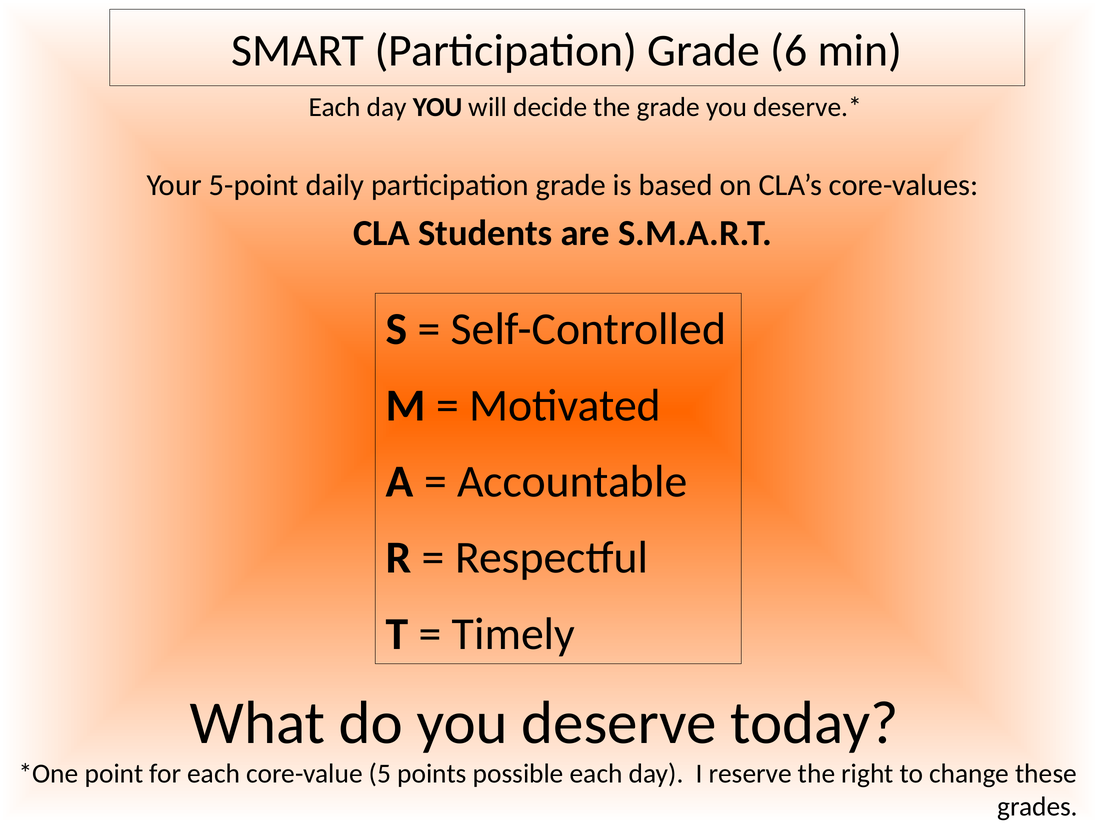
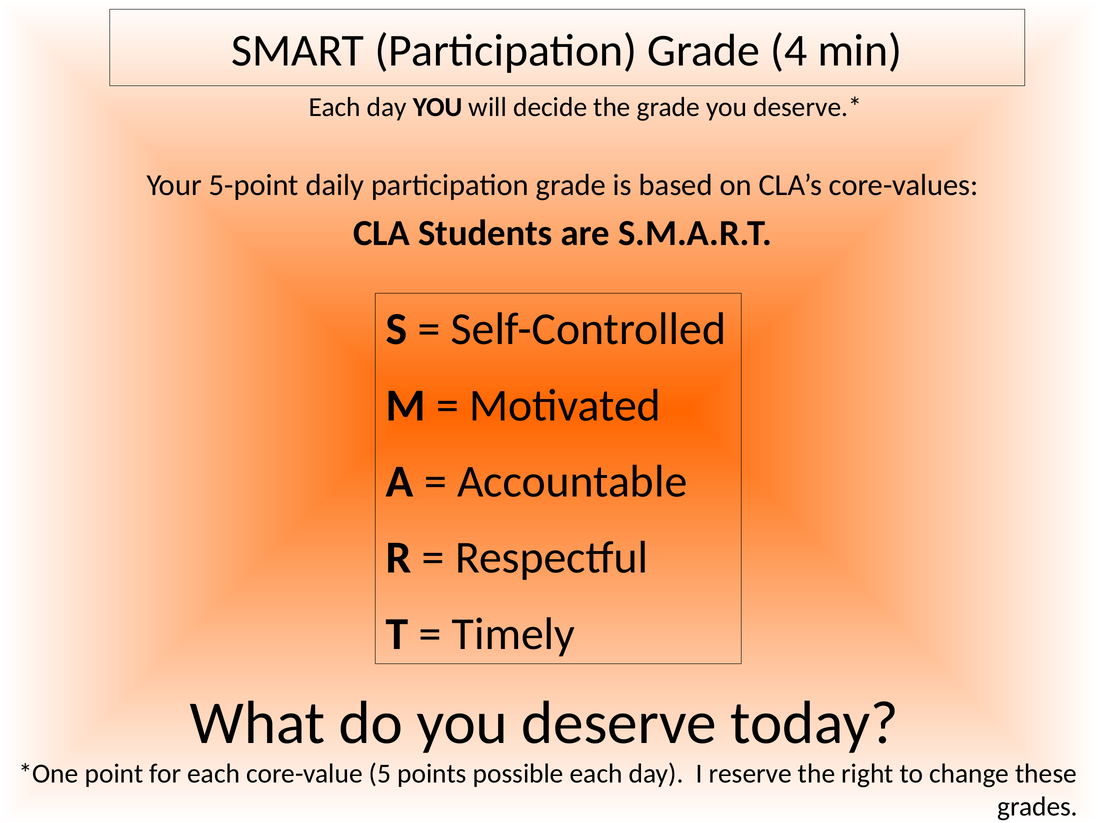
6: 6 -> 4 (789, 51)
